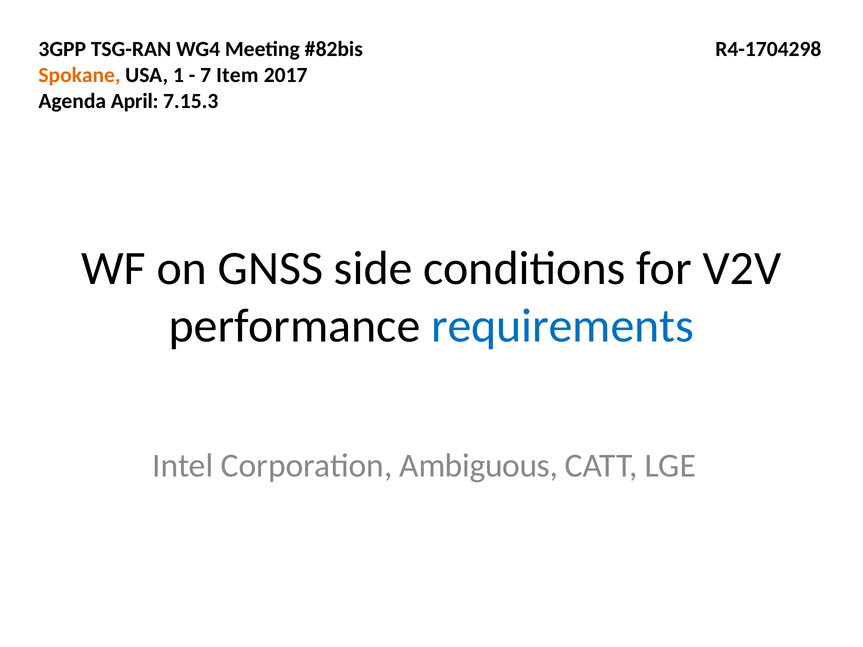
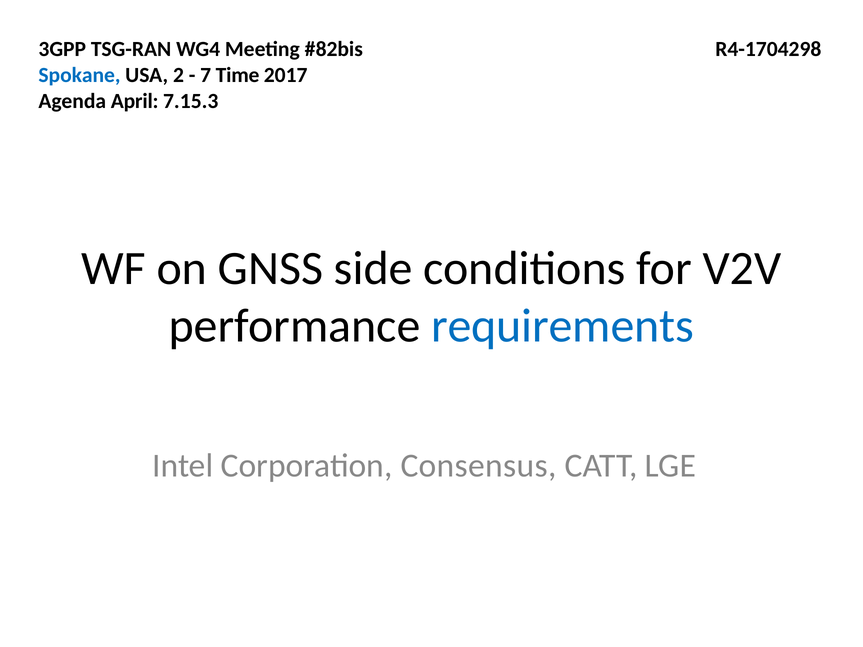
Spokane colour: orange -> blue (79, 75)
1: 1 -> 2 (179, 75)
Item: Item -> Time (238, 75)
Ambiguous: Ambiguous -> Consensus (478, 466)
